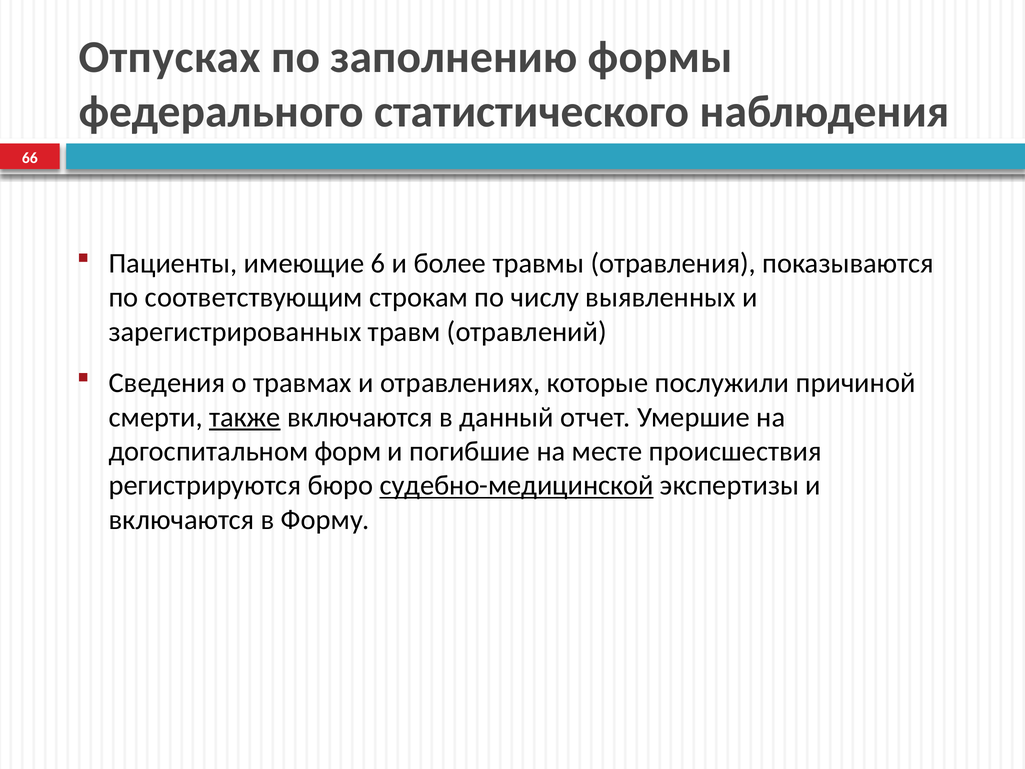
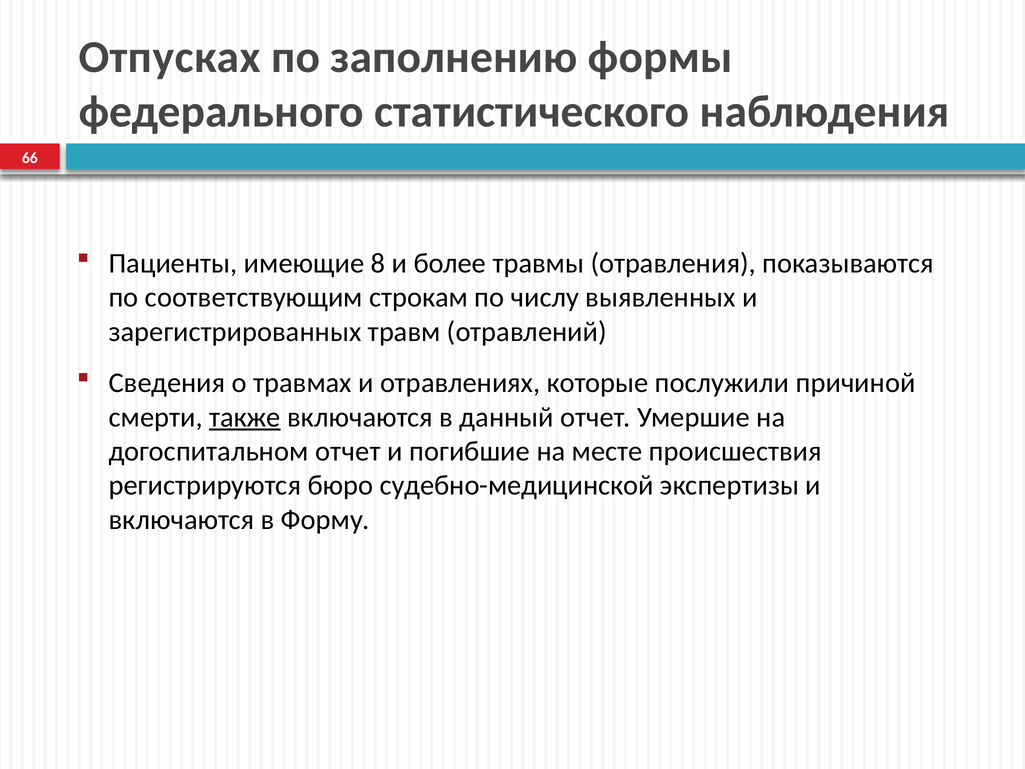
6: 6 -> 8 (378, 263)
догоспитальном форм: форм -> отчет (348, 451)
судебно-медицинской underline: present -> none (517, 485)
